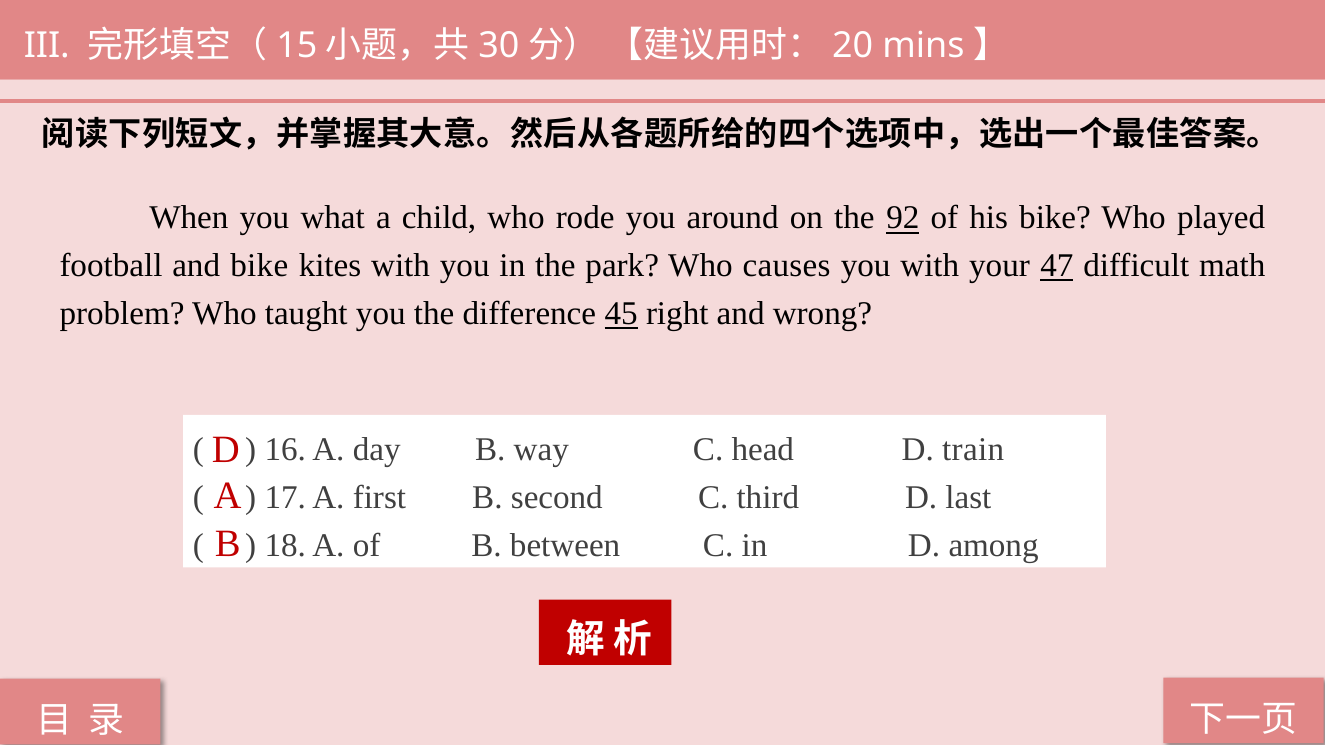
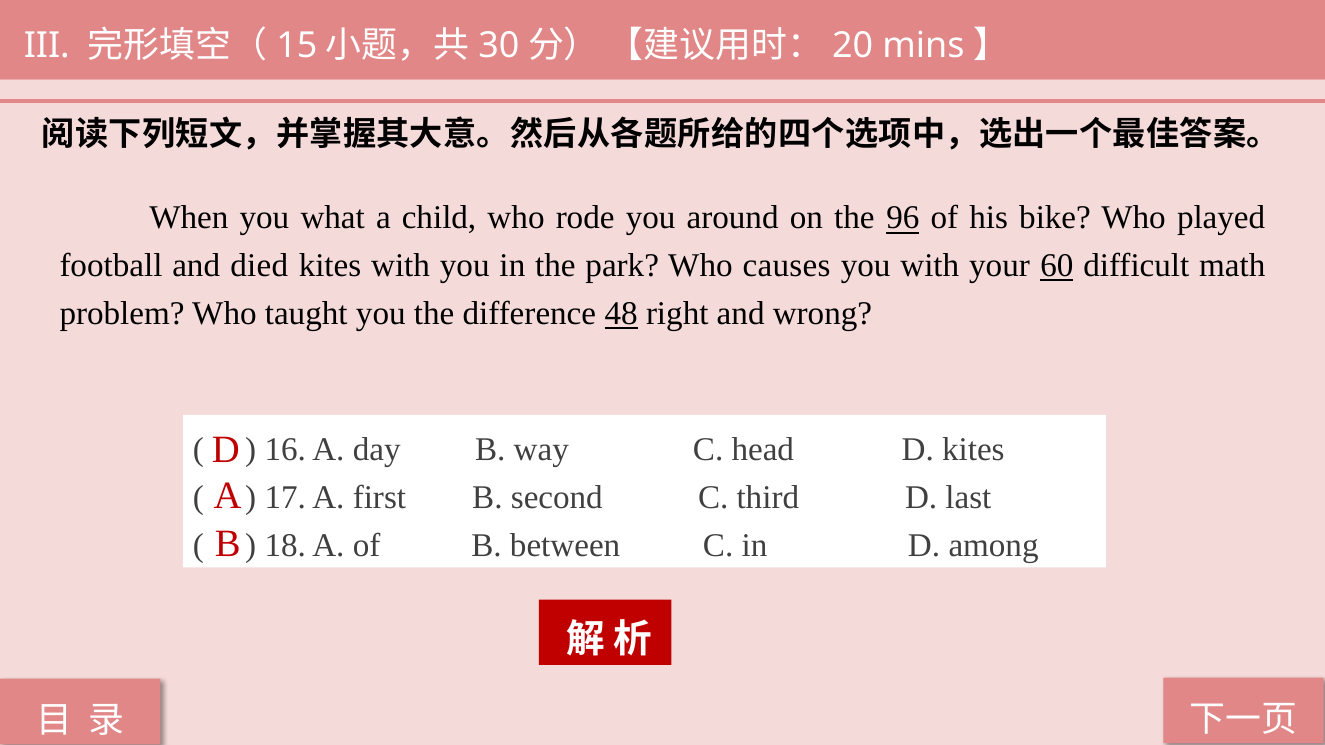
92: 92 -> 96 (903, 218)
and bike: bike -> died (259, 266)
47: 47 -> 60 (1057, 266)
45: 45 -> 48 (621, 314)
D train: train -> kites (973, 450)
